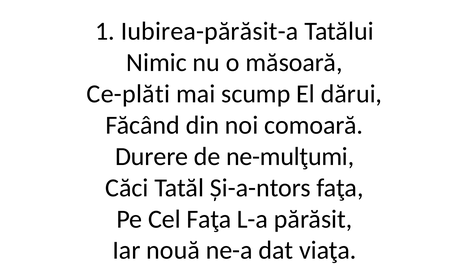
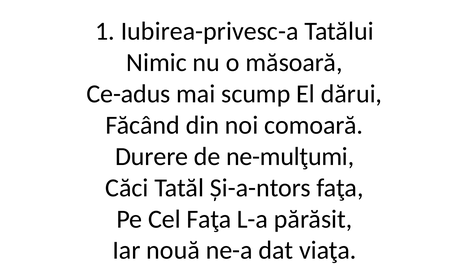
Iubirea-părăsit-a: Iubirea-părăsit-a -> Iubirea-privesc-a (210, 31)
Ce-plăti: Ce-plăti -> Ce-adus (128, 94)
